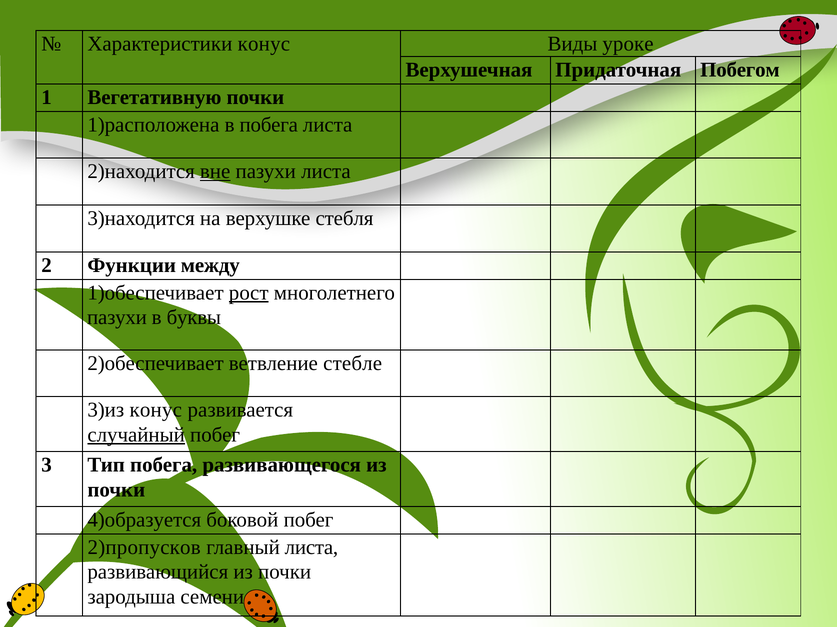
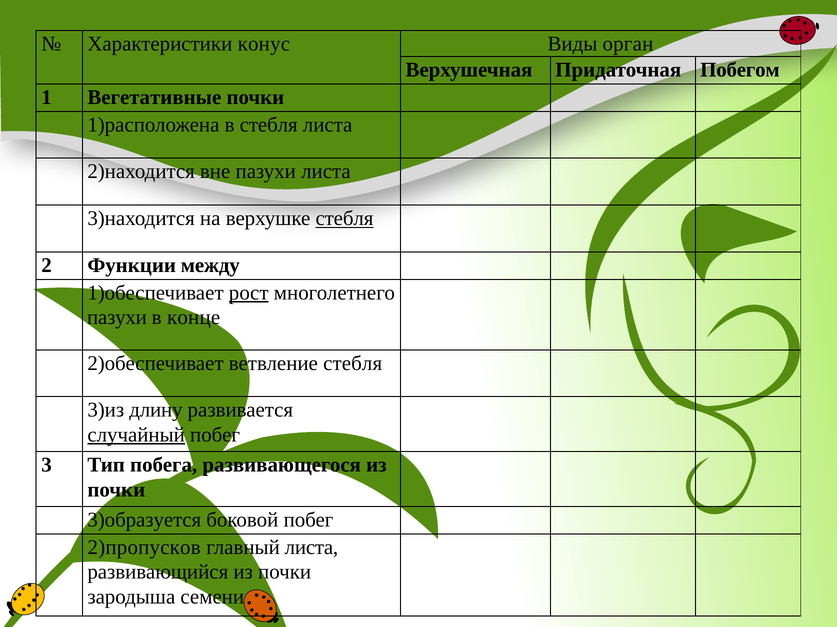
уроке: уроке -> орган (628, 44)
Вегетативную: Вегетативную -> Вегетативные (154, 97)
в побега: побега -> стебля (269, 125)
вне underline: present -> none (215, 172)
стебля underline: none -> present (344, 219)
буквы: буквы -> конце (194, 318)
ветвление стебле: стебле -> стебля (353, 364)
3)из конус: конус -> длину (156, 411)
4)образуется: 4)образуется -> 3)образуется (144, 520)
